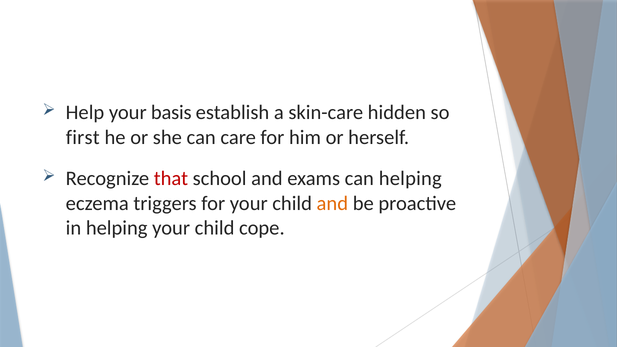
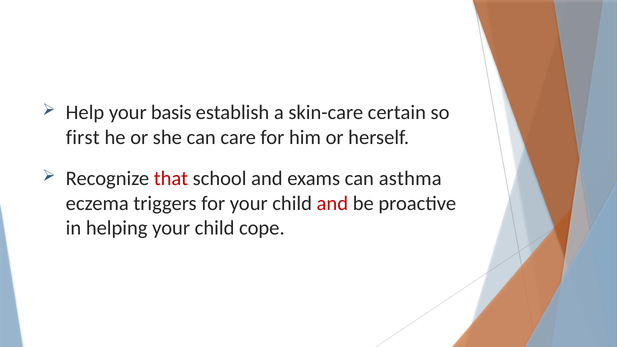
hidden: hidden -> certain (397, 113)
can helping: helping -> asthma (410, 179)
and colour: orange -> red (332, 203)
